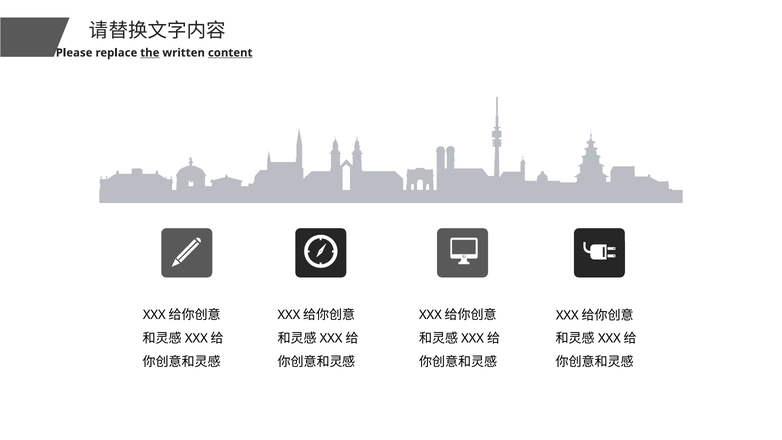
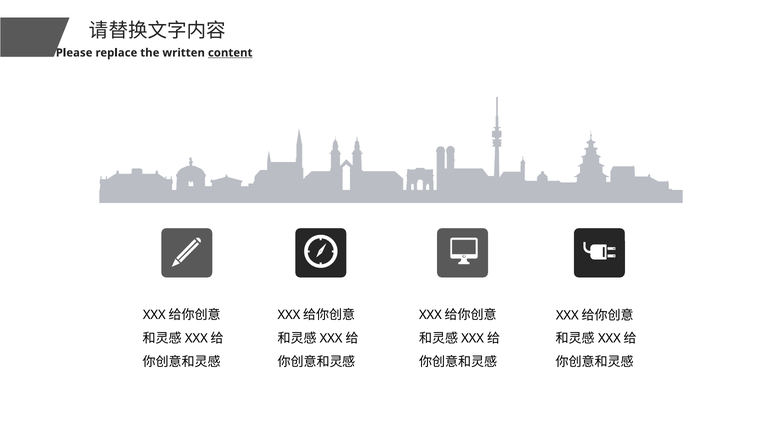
the underline: present -> none (150, 53)
